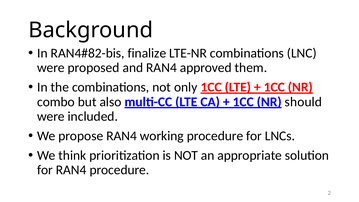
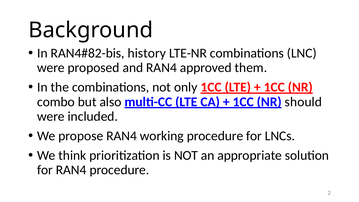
finalize: finalize -> history (147, 53)
